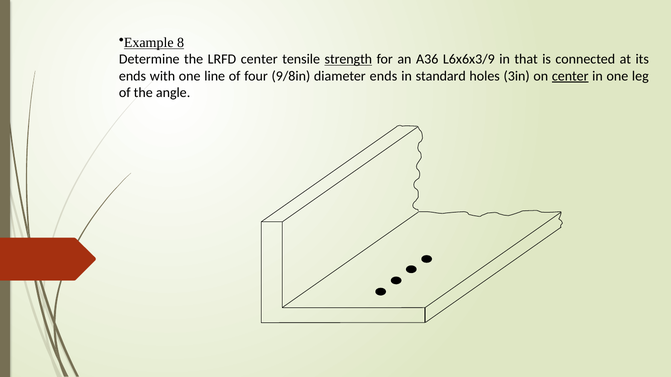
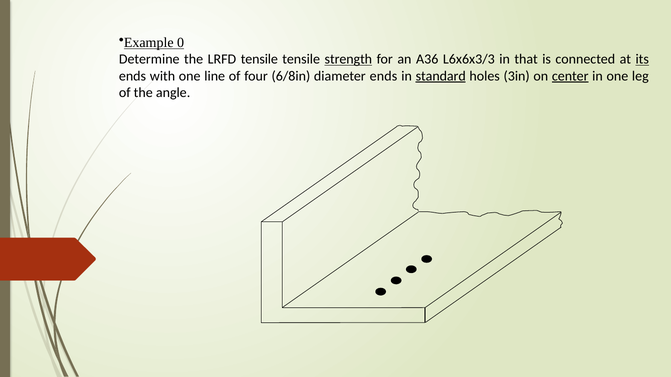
8: 8 -> 0 (181, 43)
LRFD center: center -> tensile (259, 59)
L6x6x3/9: L6x6x3/9 -> L6x6x3/3 (469, 59)
its underline: none -> present (642, 59)
9/8in: 9/8in -> 6/8in (291, 76)
standard underline: none -> present (441, 76)
